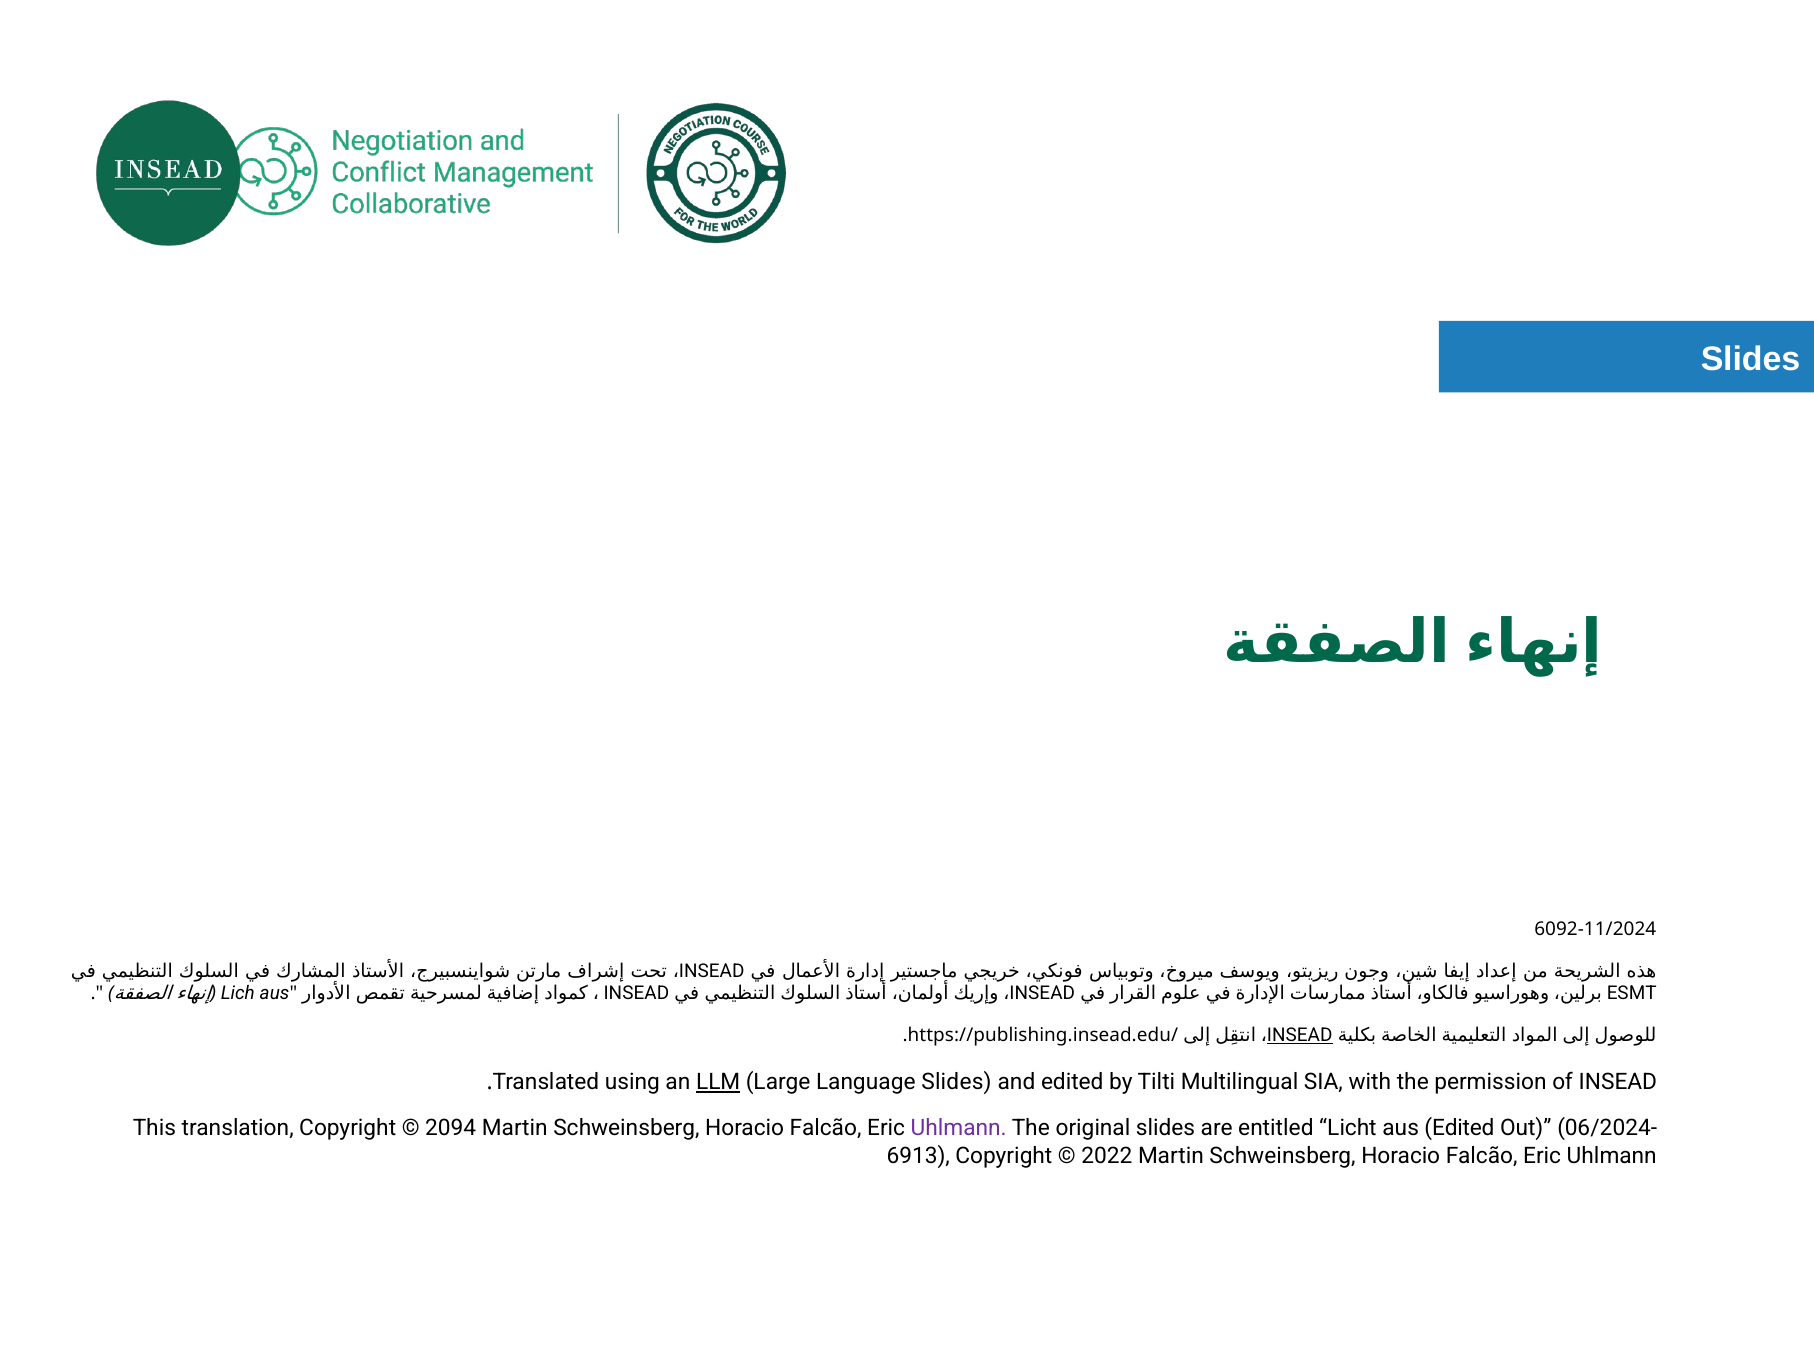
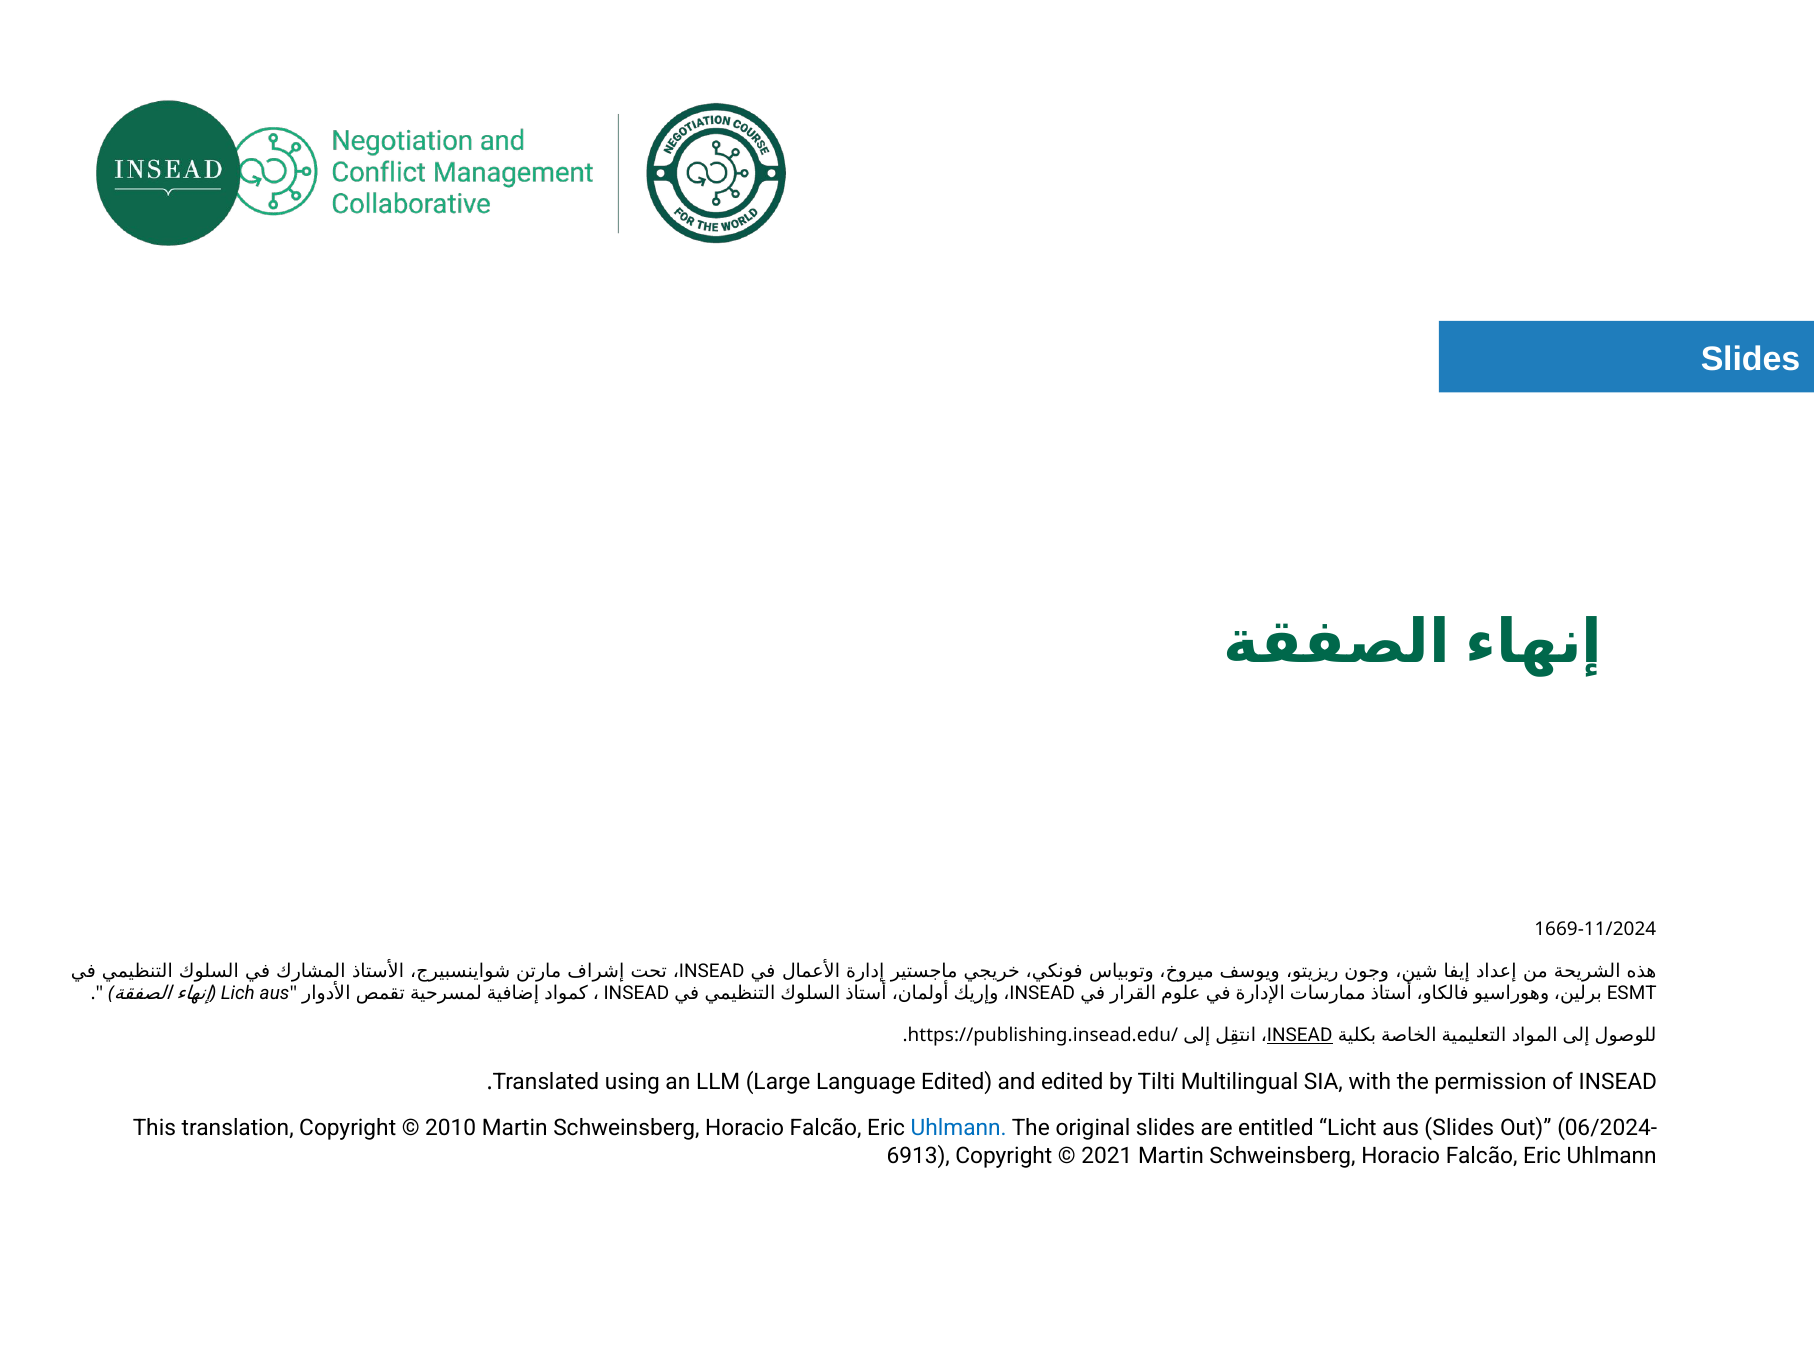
6092-11/2024: 6092-11/2024 -> 1669-11/2024 (1595, 930)
LLM underline: present -> none (718, 1083)
Language Slides: Slides -> Edited (957, 1083)
2094: 2094 -> 2010 (451, 1129)
Uhlmann colour: purple -> blue (959, 1129)
aus Edited: Edited -> Slides (1459, 1129)
2022: 2022 -> 2021 (1107, 1156)
